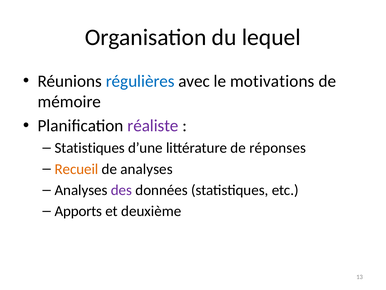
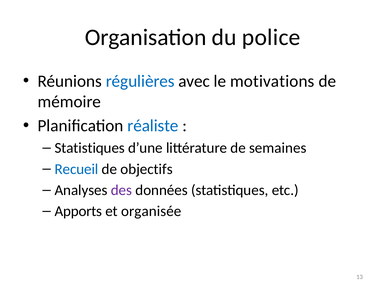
lequel: lequel -> police (271, 37)
réaliste colour: purple -> blue (153, 126)
réponses: réponses -> semaines (278, 148)
Recueil colour: orange -> blue (76, 169)
de analyses: analyses -> objectifs (147, 169)
deuxième: deuxième -> organisée (151, 211)
